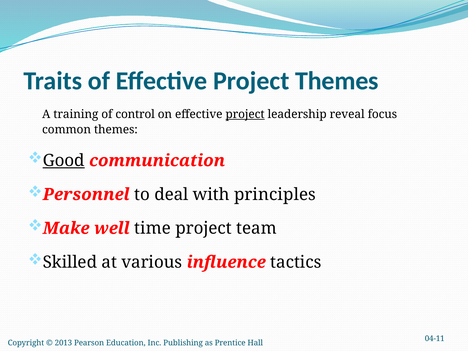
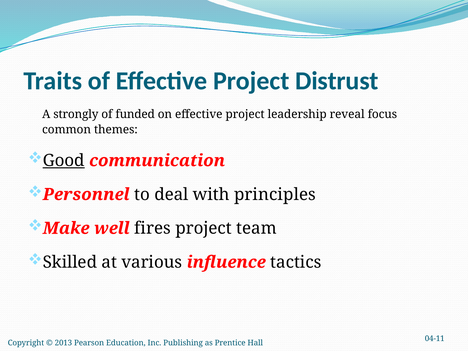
Project Themes: Themes -> Distrust (337, 81)
training: training -> strongly (76, 114)
control: control -> funded (135, 114)
project underline: present -> none (245, 114)
time: time -> fires (153, 228)
